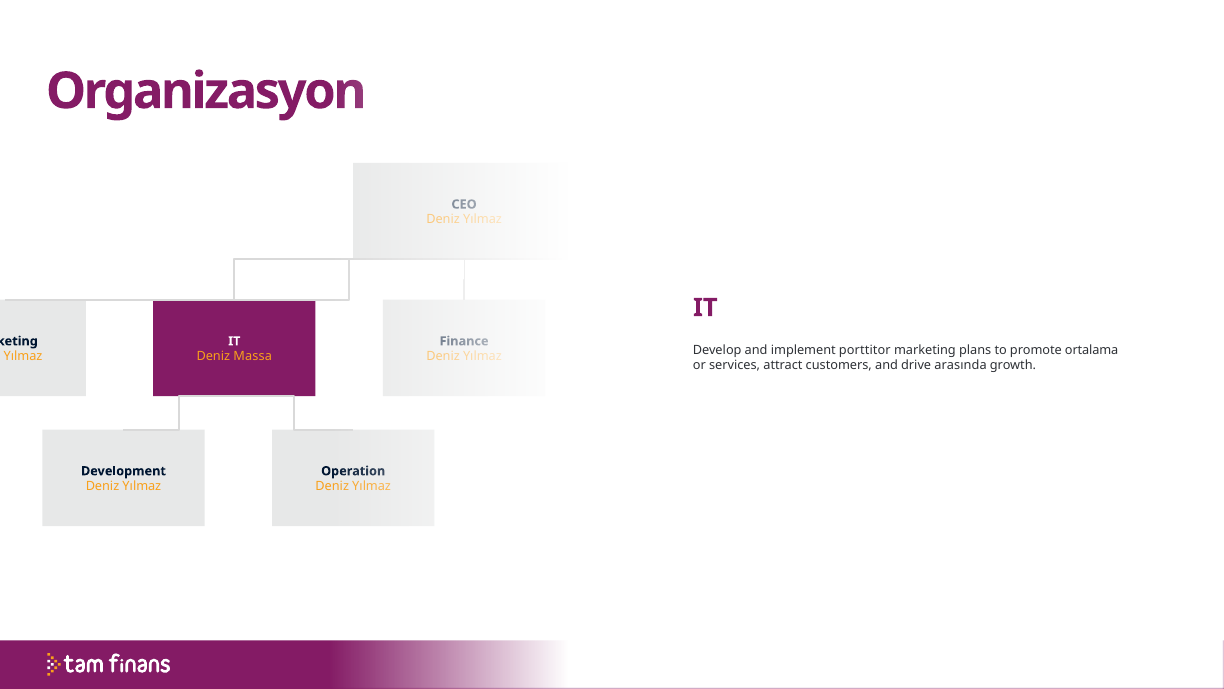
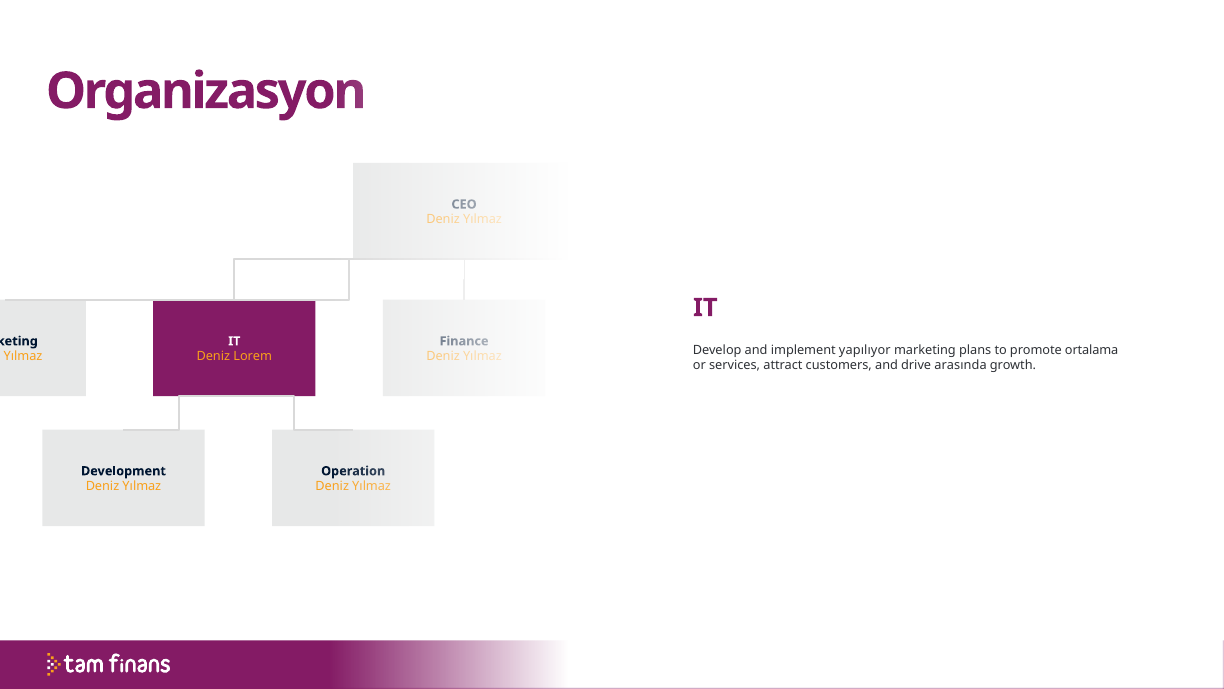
porttitor: porttitor -> yapılıyor (865, 350)
Massa: Massa -> Lorem (253, 356)
